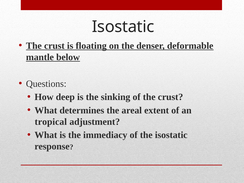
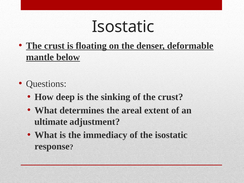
tropical: tropical -> ultimate (51, 122)
